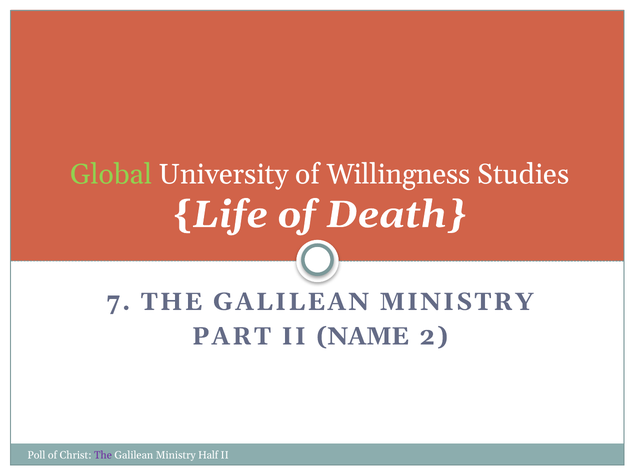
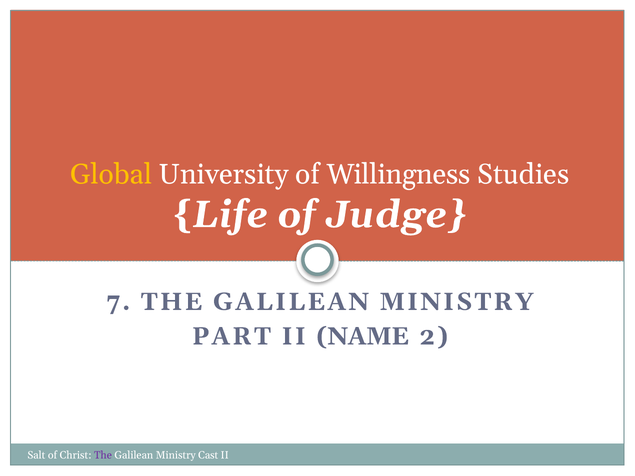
Global colour: light green -> yellow (111, 174)
Death: Death -> Judge (396, 215)
Poll: Poll -> Salt (36, 455)
Half: Half -> Cast (208, 455)
